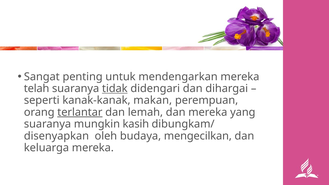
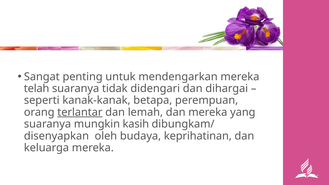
tidak underline: present -> none (115, 89)
makan: makan -> betapa (153, 100)
mengecilkan: mengecilkan -> keprihatinan (198, 136)
